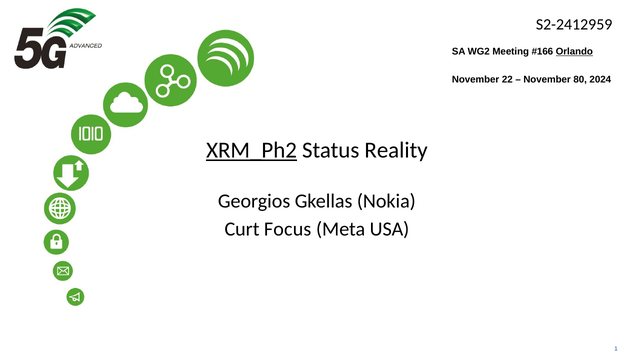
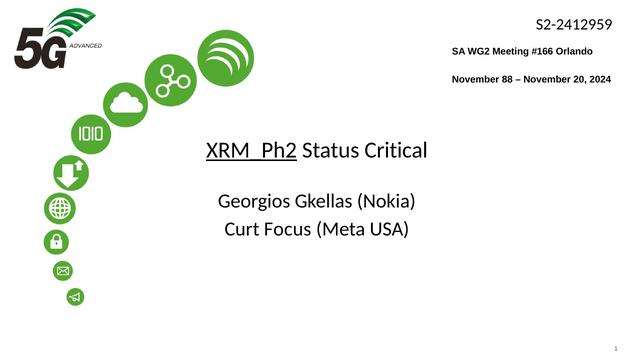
Orlando underline: present -> none (574, 52)
22: 22 -> 88 (507, 80)
80: 80 -> 20 (580, 80)
Reality: Reality -> Critical (396, 151)
